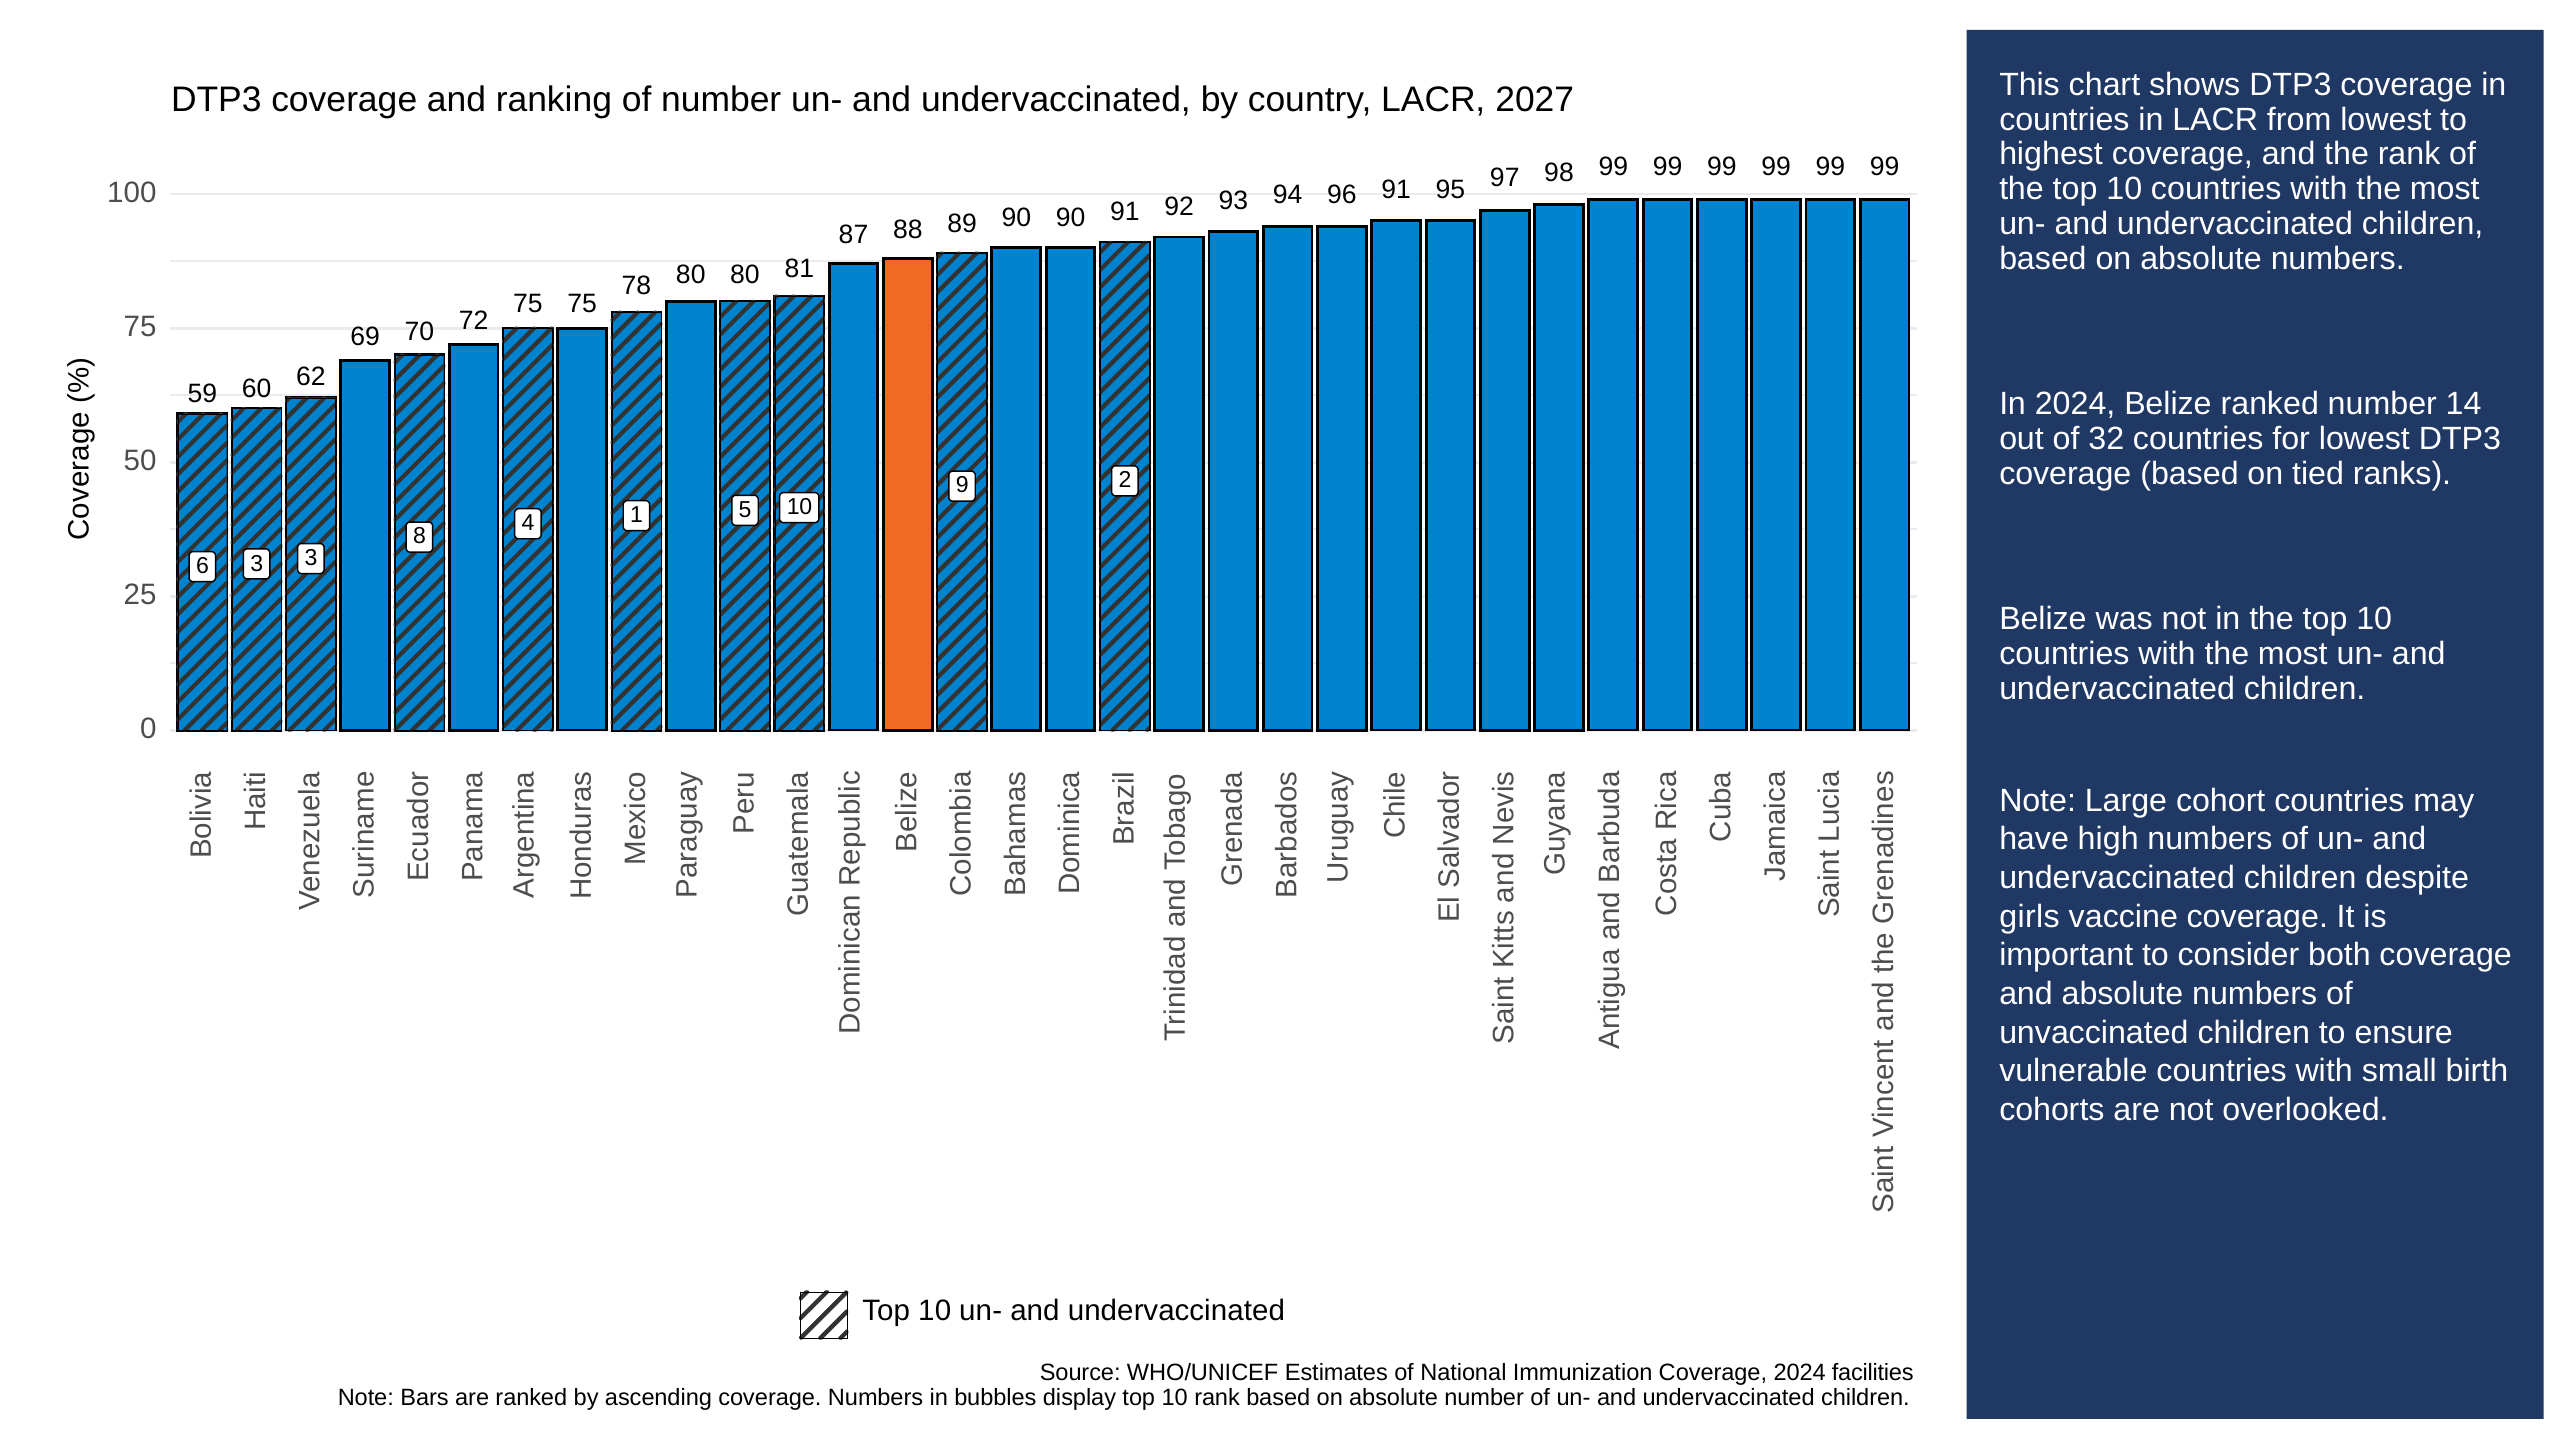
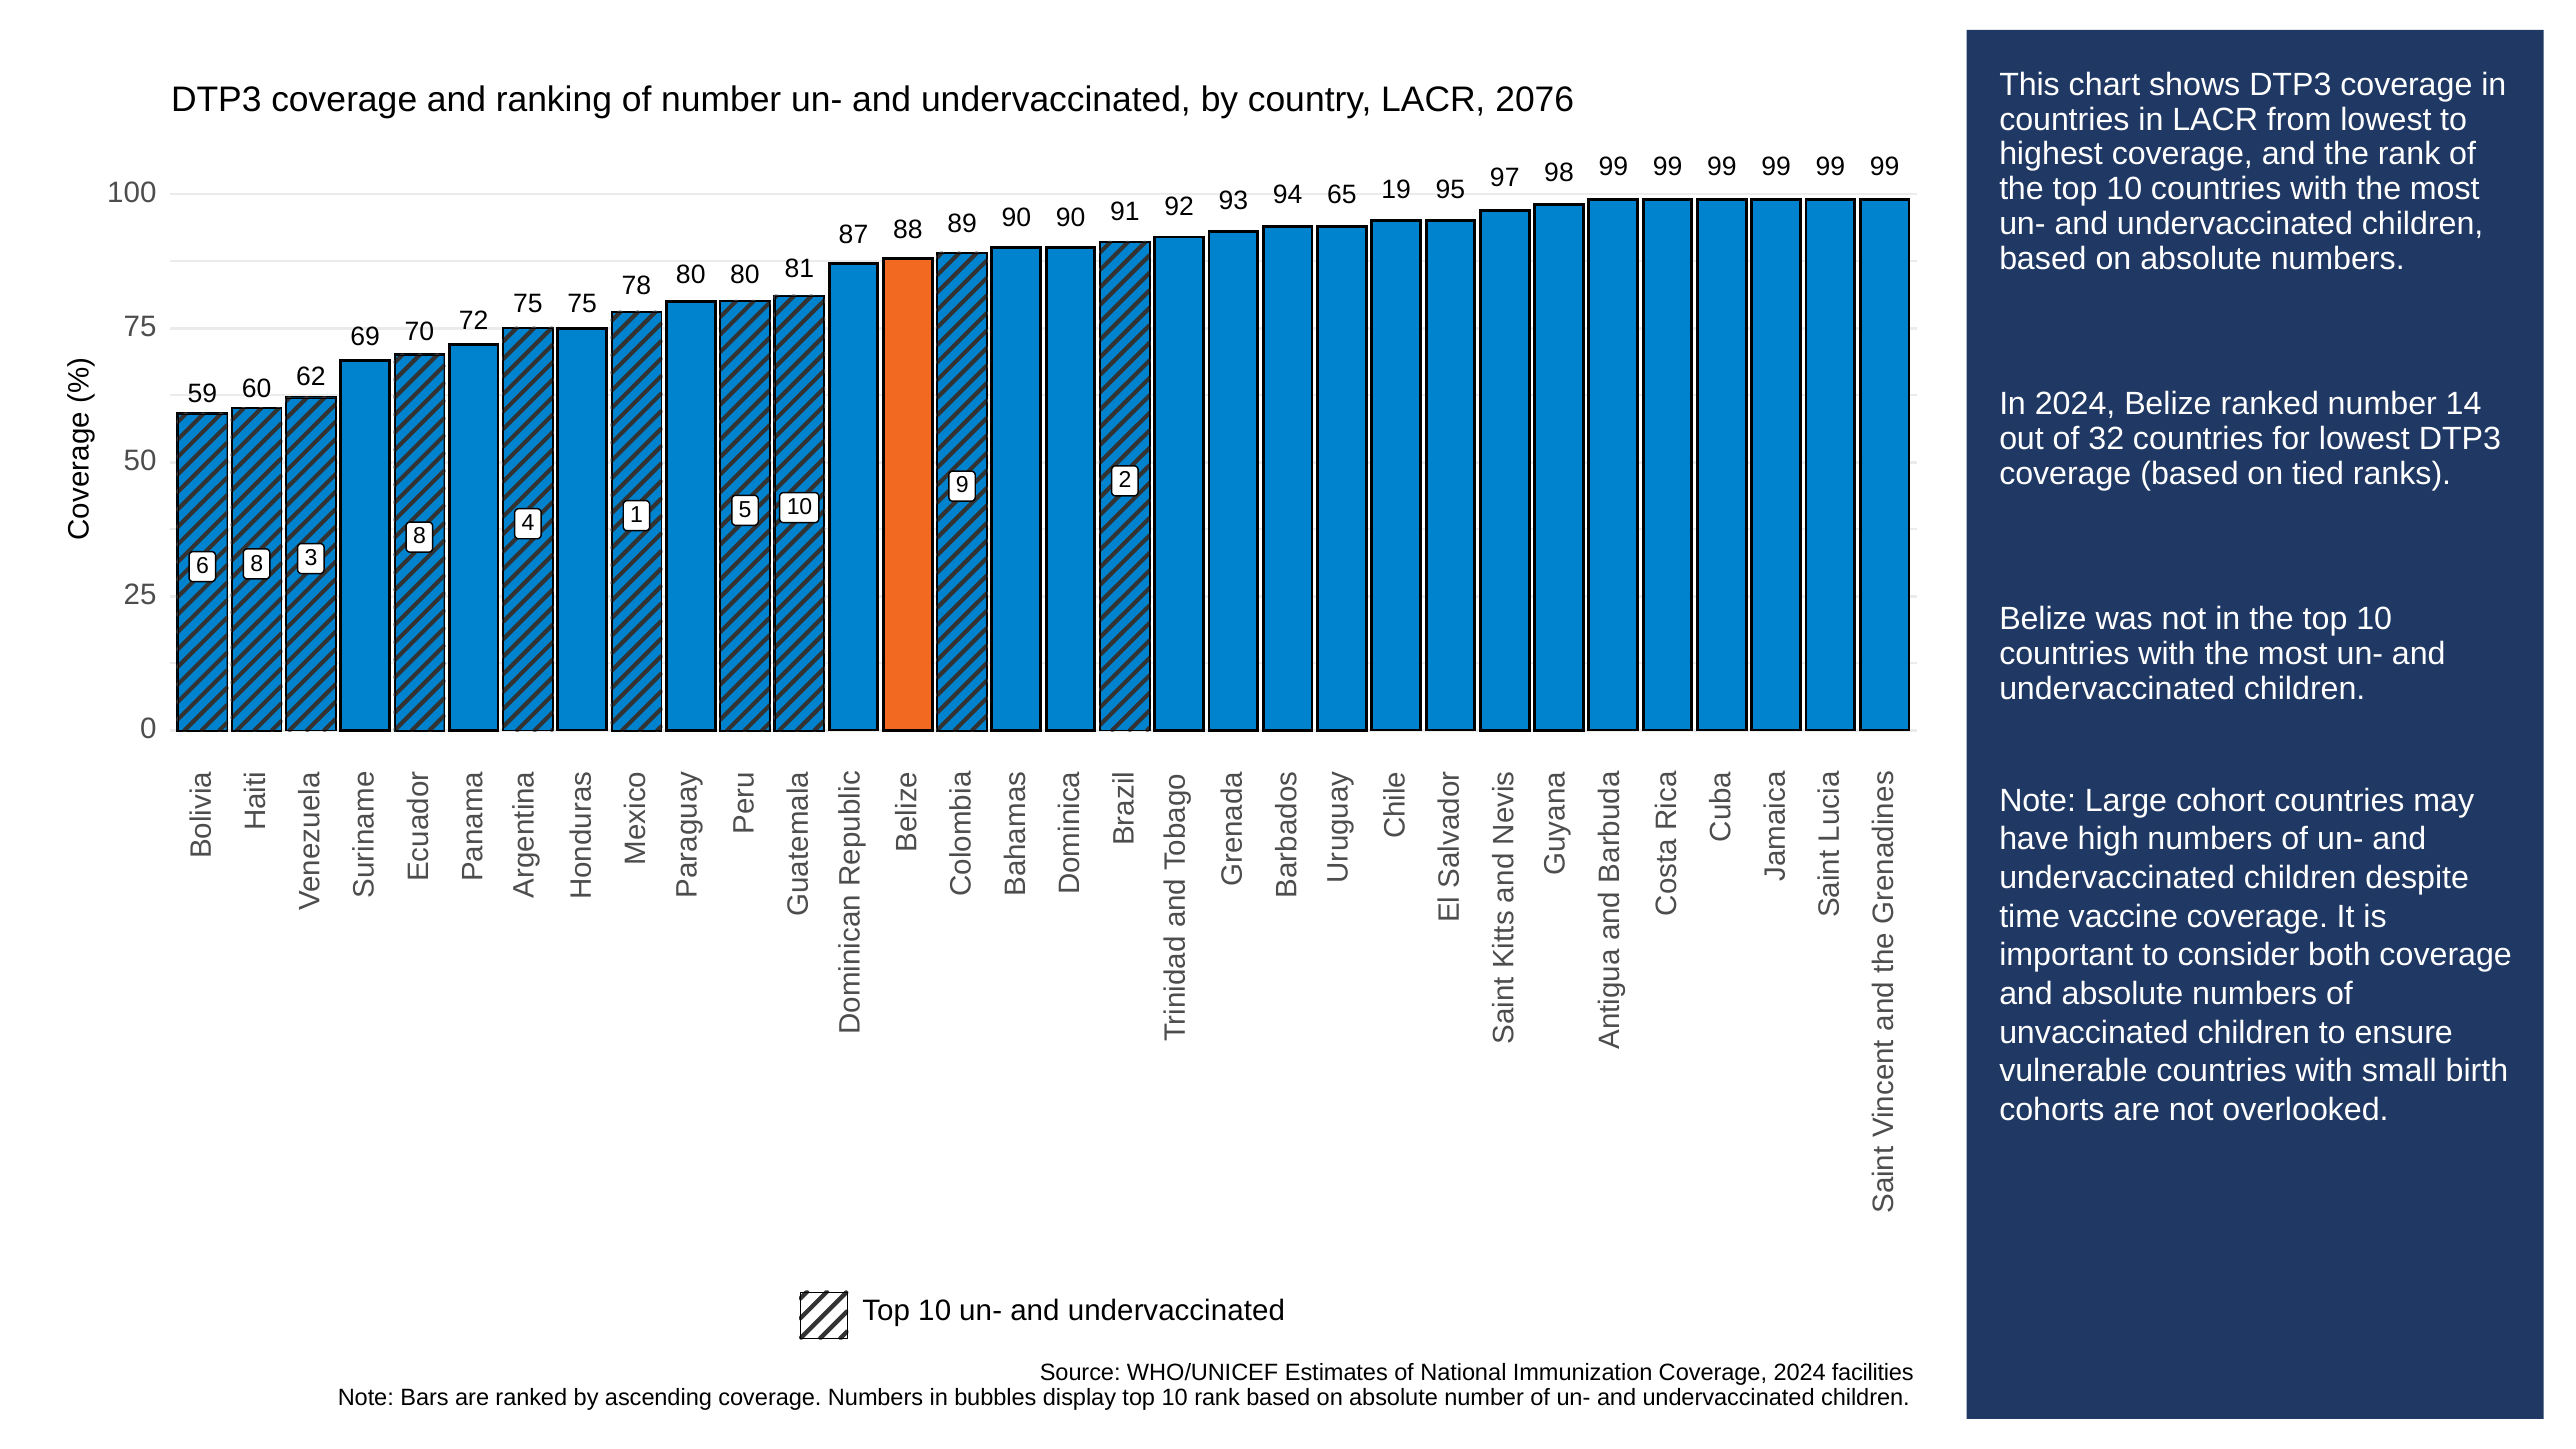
2027: 2027 -> 2076 (1535, 100)
94 91: 91 -> 19 (1396, 189)
96: 96 -> 65 (1342, 195)
6 3: 3 -> 8 (257, 563)
girls: girls -> time (2030, 917)
